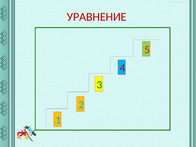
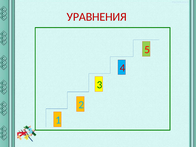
УРАВНЕНИЕ: УРАВНЕНИЕ -> УРАВНЕНИЯ (97, 17)
